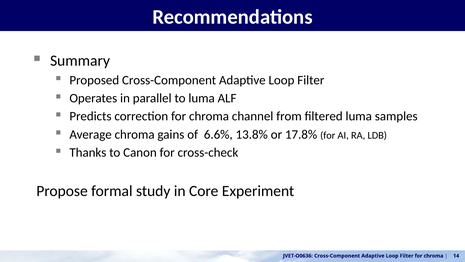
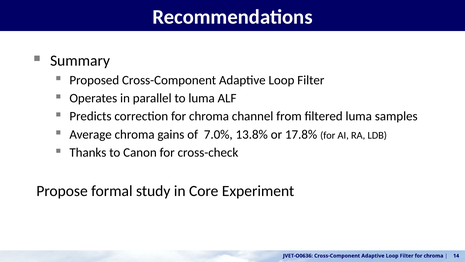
6.6%: 6.6% -> 7.0% (218, 134)
